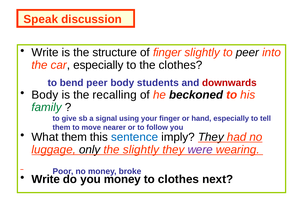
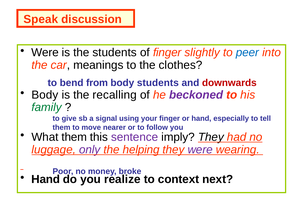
Write: Write -> Were (45, 52)
the structure: structure -> students (115, 52)
peer colour: black -> blue (247, 52)
car especially: especially -> meanings (98, 65)
bend peer: peer -> from (97, 83)
beckoned colour: black -> purple (196, 95)
sentence colour: blue -> purple (135, 137)
only colour: black -> purple (90, 149)
the slightly: slightly -> helping (141, 149)
Write: Write -> Hand (46, 179)
you money: money -> realize (122, 179)
to clothes: clothes -> context (179, 179)
